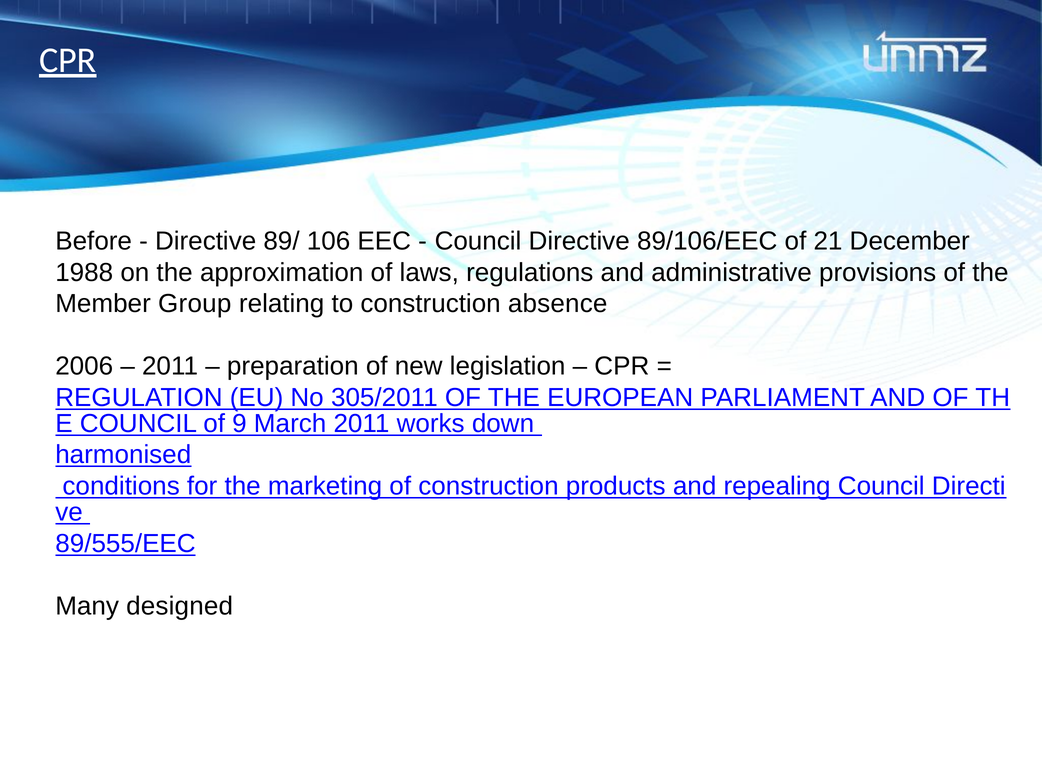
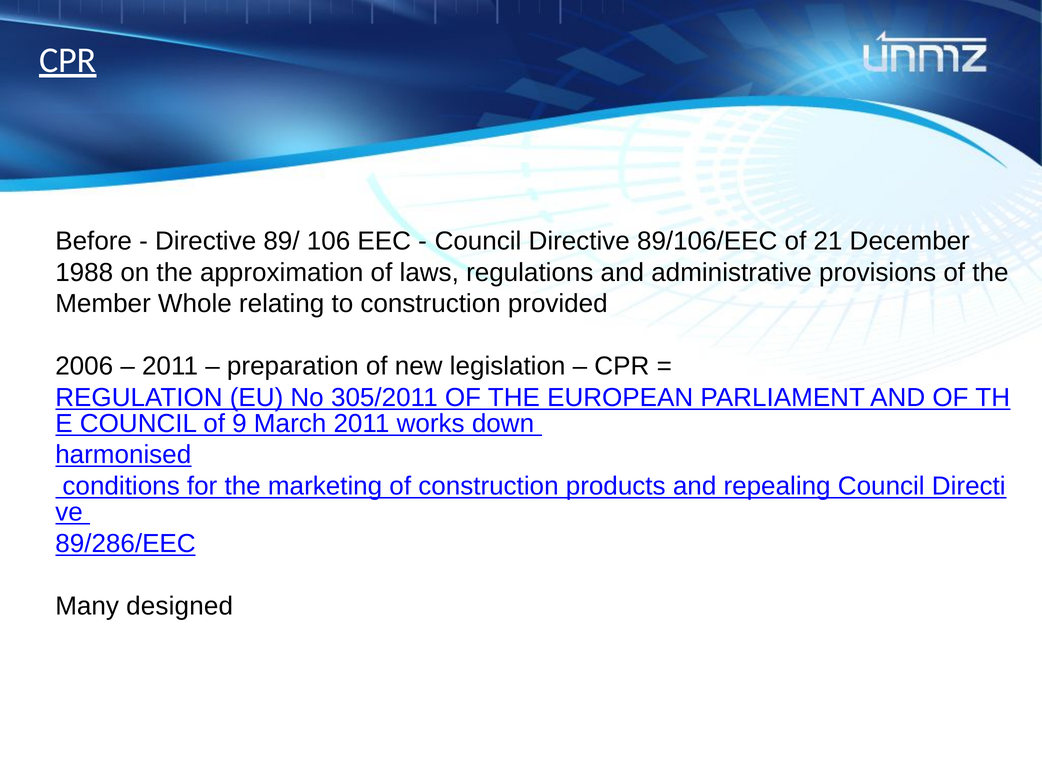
Group: Group -> Whole (195, 304)
absence: absence -> provided (558, 304)
89/555/EEC: 89/555/EEC -> 89/286/EEC (125, 543)
